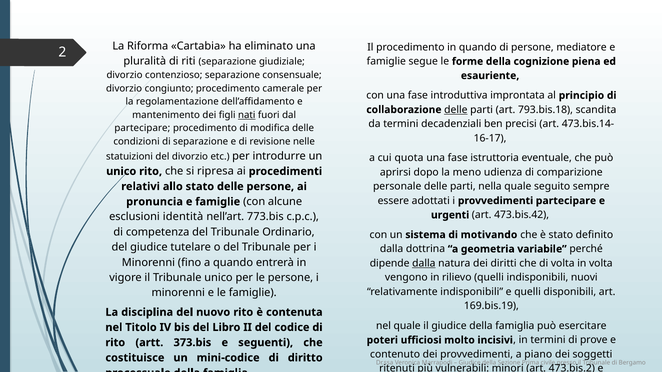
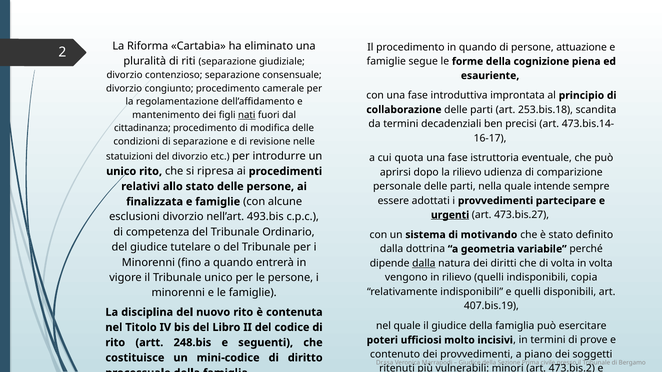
mediatore: mediatore -> attuazione (582, 47)
delle underline: present -> none (456, 110)
793.bis.18: 793.bis.18 -> 253.bis.18 (546, 110)
partecipare: partecipare -> cittadinanza (142, 128)
la meno: meno -> rilievo (467, 172)
seguito: seguito -> intende (552, 187)
pronuncia: pronuncia -> finalizzata (155, 202)
urgenti underline: none -> present (450, 215)
473.bis.42: 473.bis.42 -> 473.bis.27 (522, 215)
esclusioni identità: identità -> divorzio (183, 217)
773.bis: 773.bis -> 493.bis (265, 217)
nuovi: nuovi -> copia (584, 278)
169.bis.19: 169.bis.19 -> 407.bis.19 (491, 306)
373.bis: 373.bis -> 248.bis (192, 343)
